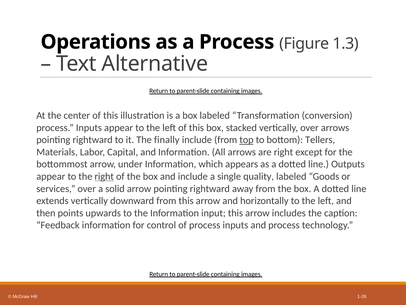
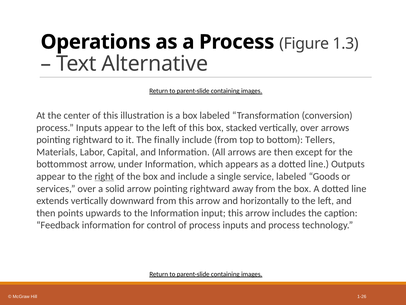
top underline: present -> none (246, 140)
are right: right -> then (283, 152)
quality: quality -> service (259, 176)
